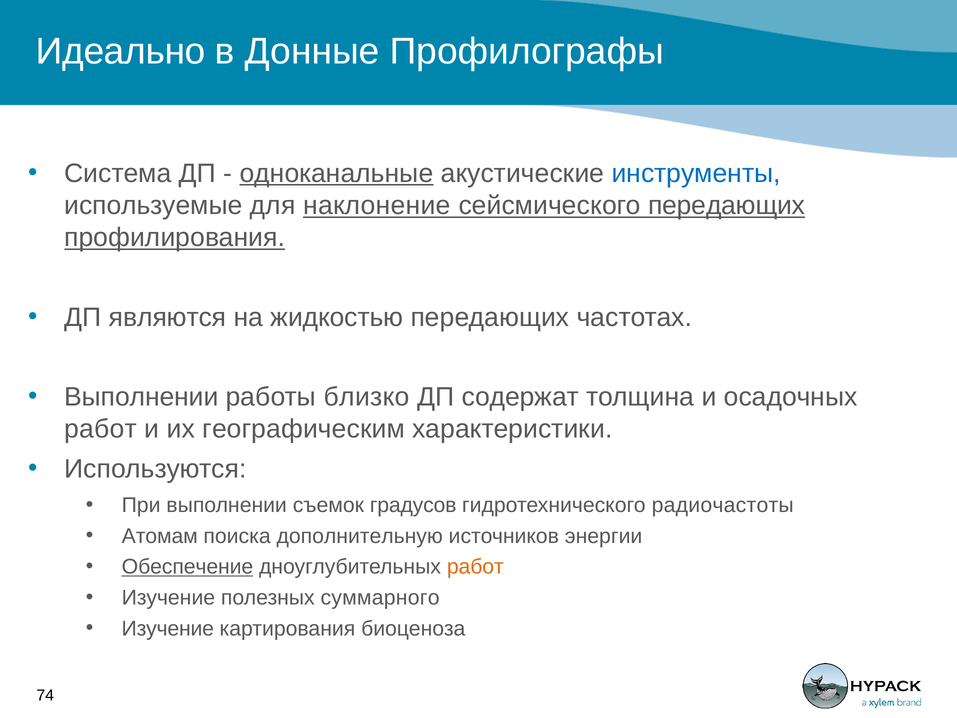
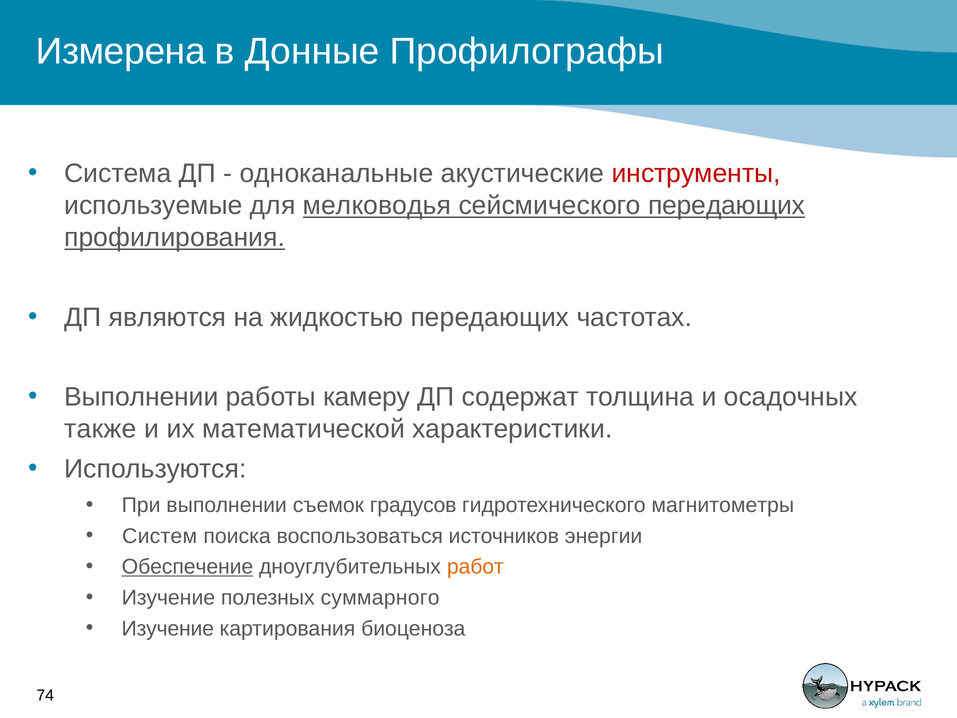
Идеально: Идеально -> Измерена (121, 51)
одноканальные underline: present -> none (336, 173)
инструменты colour: blue -> red (696, 173)
наклонение: наклонение -> мелководья (377, 205)
близко: близко -> камеру (367, 397)
работ: работ -> также (101, 429)
географическим: географическим -> математической (304, 429)
радиочастоты: радиочастоты -> магнитометры (723, 505)
Атомам: Атомам -> Систем (160, 536)
дополнительную: дополнительную -> воспользоваться (360, 536)
